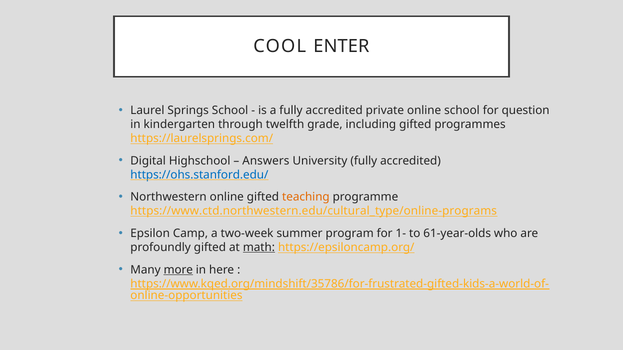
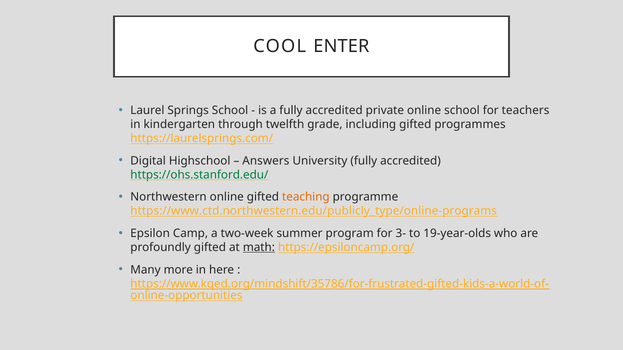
question: question -> teachers (526, 110)
https://ohs.stanford.edu/ colour: blue -> green (199, 175)
https://www.ctd.northwestern.edu/cultural_type/online-programs: https://www.ctd.northwestern.edu/cultural_type/online-programs -> https://www.ctd.northwestern.edu/publicly_type/online-programs (314, 211)
1-: 1- -> 3- (401, 234)
61-year-olds: 61-year-olds -> 19-year-olds (457, 234)
more underline: present -> none (178, 270)
